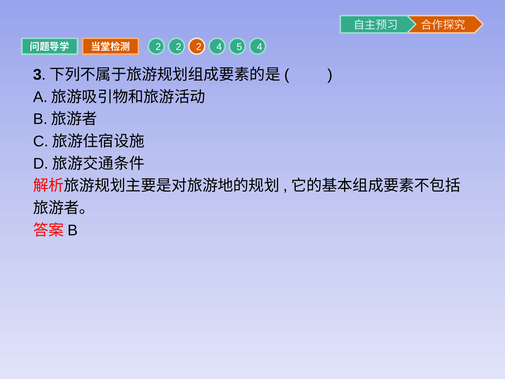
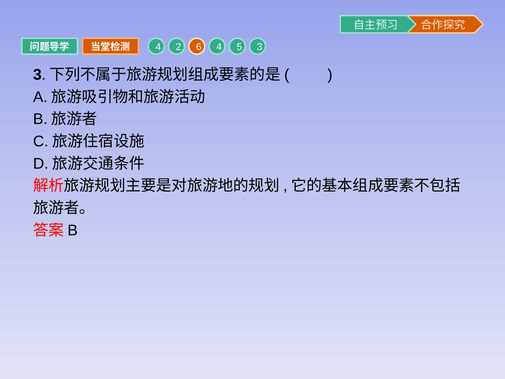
2: 2 -> 4 (158, 47)
2: 2 -> 6 (199, 47)
5 4: 4 -> 3 (260, 47)
